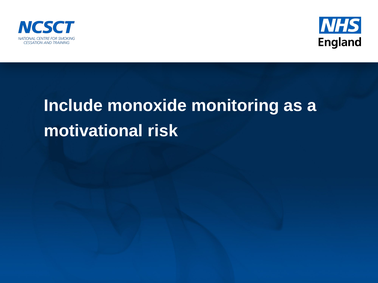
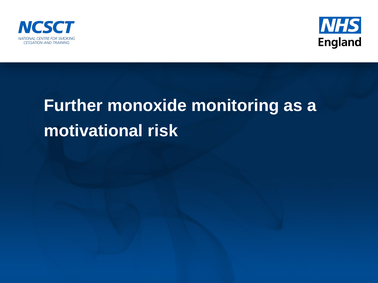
Include: Include -> Further (73, 106)
